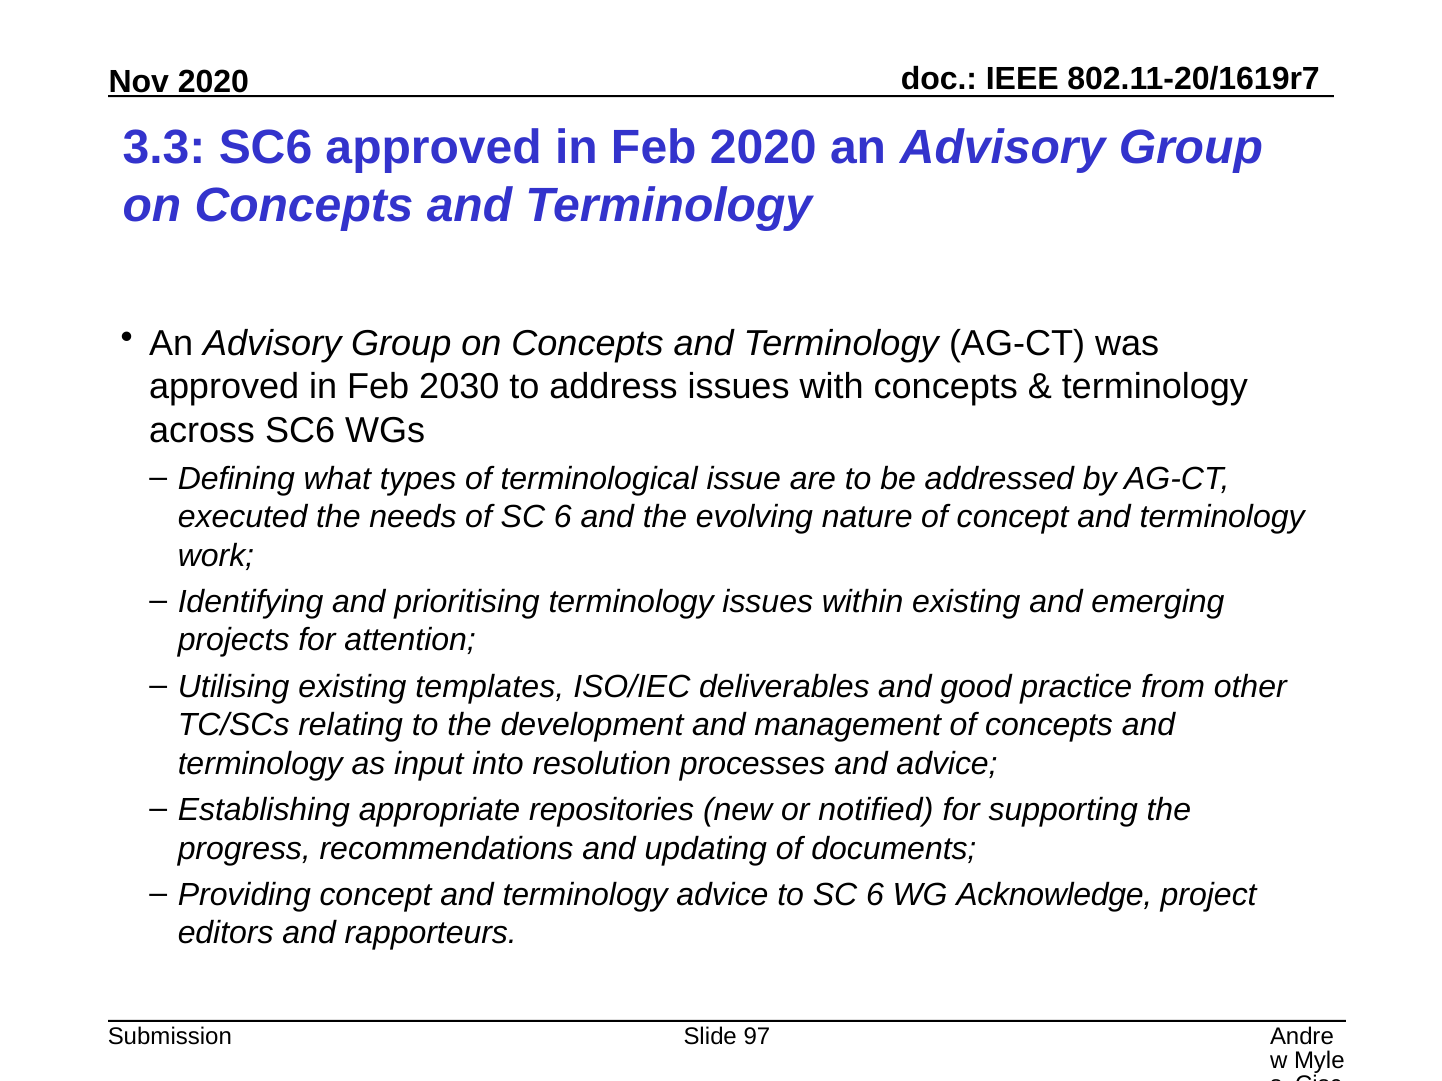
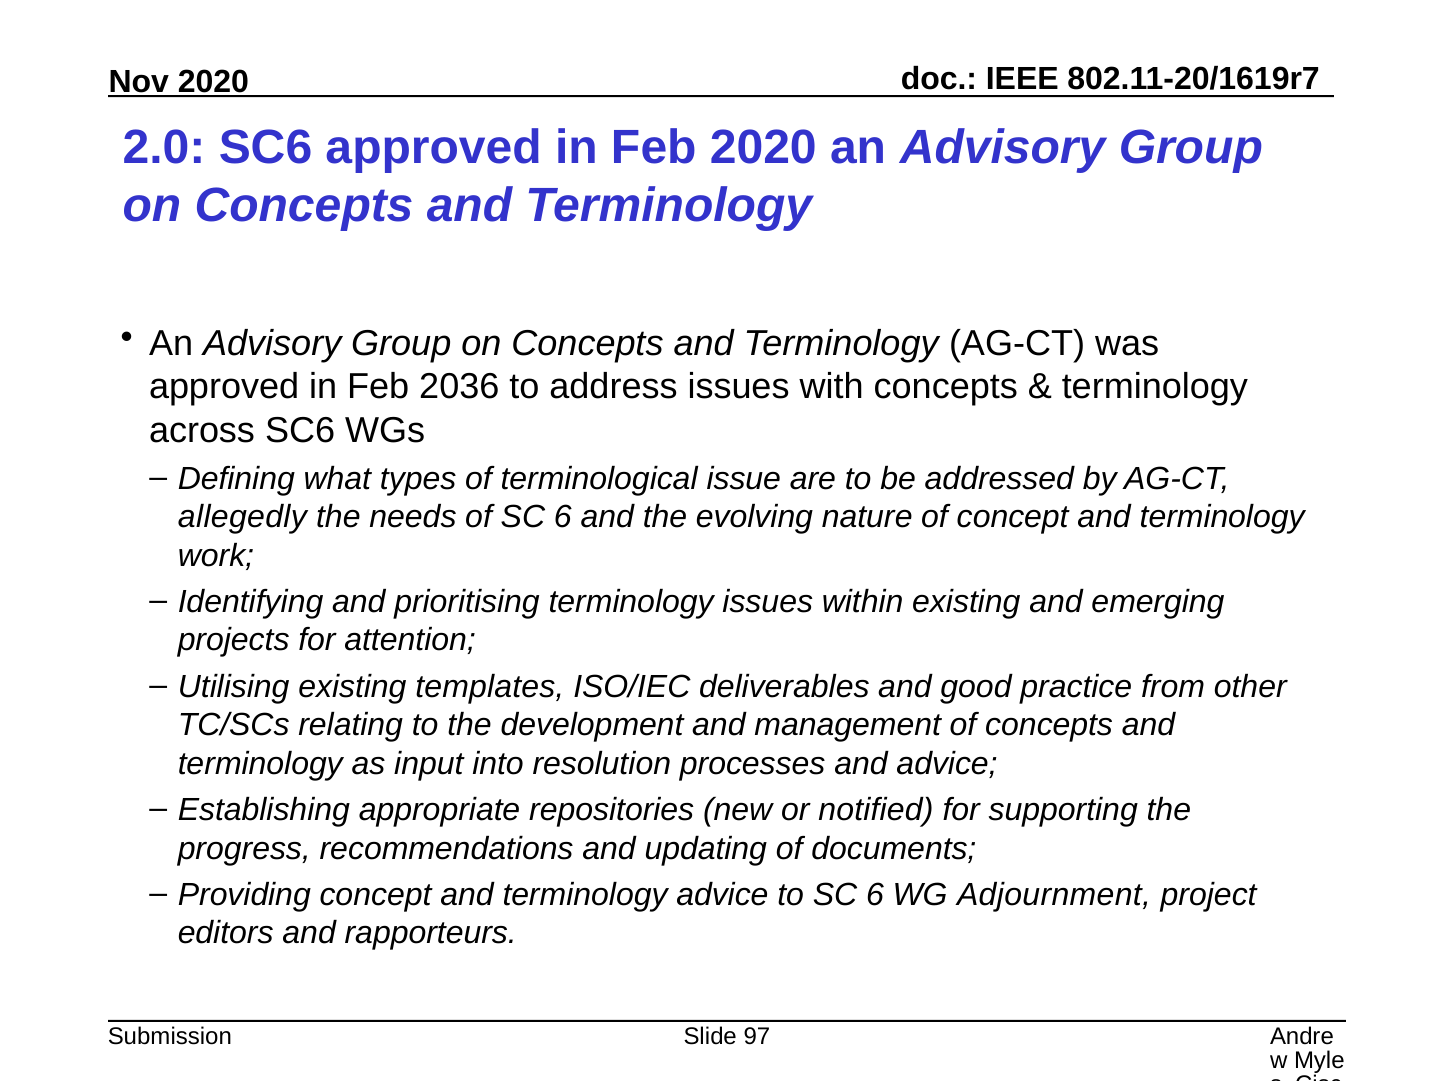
3.3: 3.3 -> 2.0 (164, 148)
2030: 2030 -> 2036 (459, 387)
executed: executed -> allegedly (242, 517)
Acknowledge: Acknowledge -> Adjournment (1054, 895)
